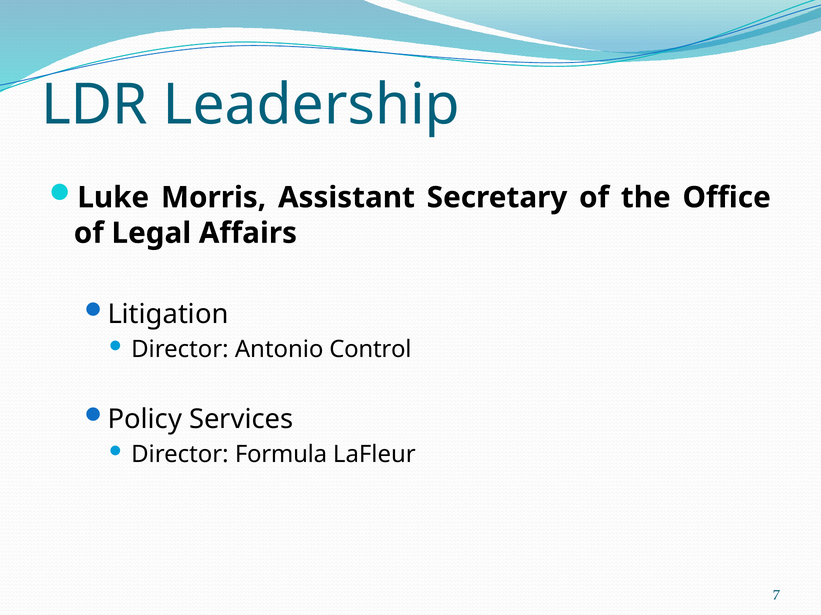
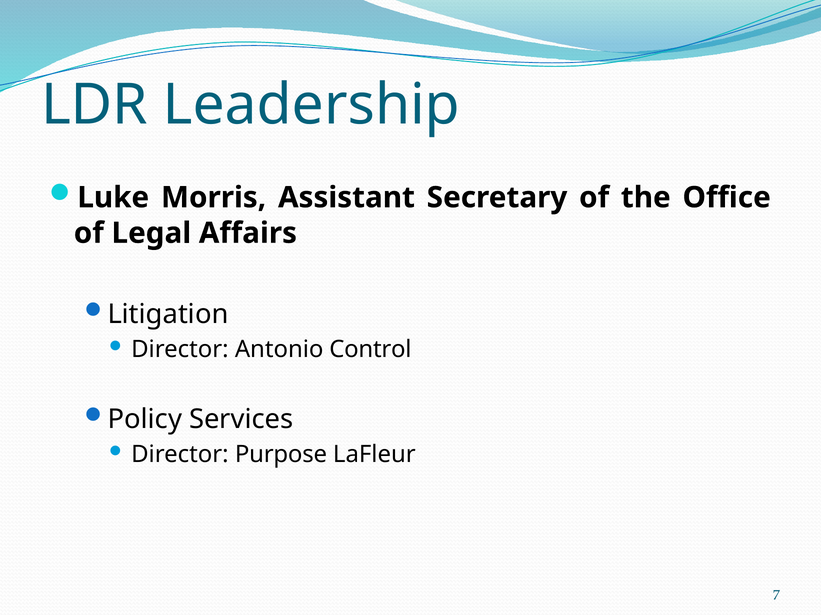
Formula: Formula -> Purpose (281, 455)
